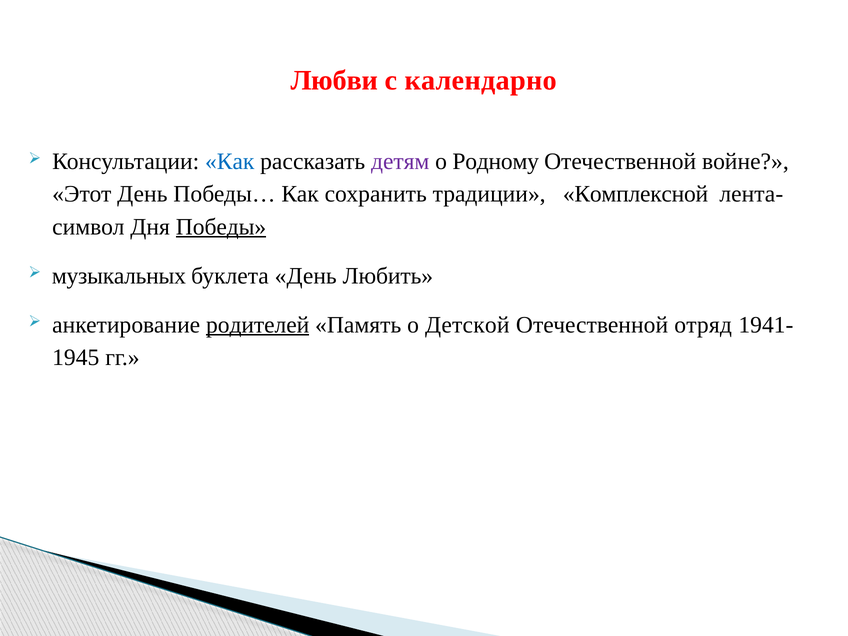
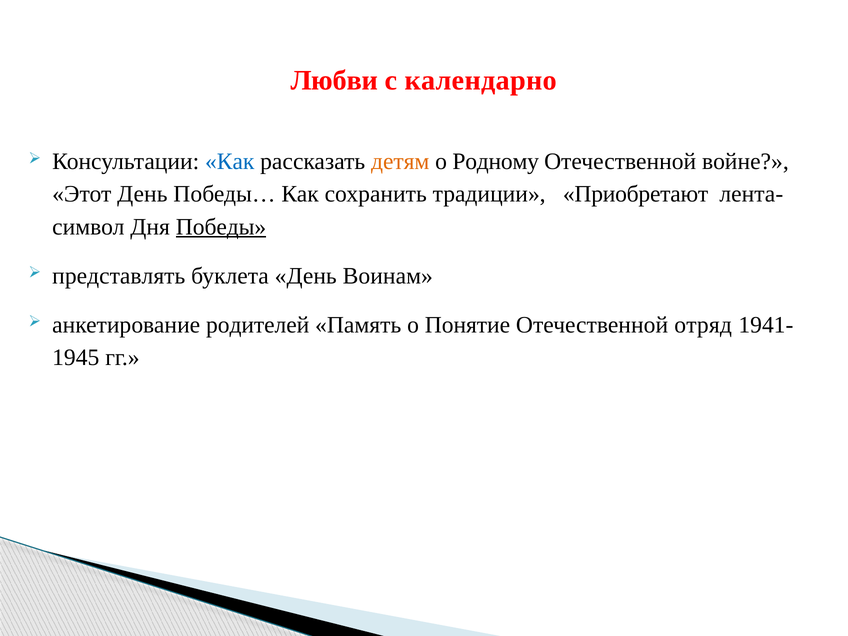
детям colour: purple -> orange (400, 162)
Комплексной: Комплексной -> Приобретают (636, 194)
музыкальных: музыкальных -> представлять (119, 276)
Любить: Любить -> Воинам (388, 276)
родителей underline: present -> none (258, 325)
Детской: Детской -> Понятие (467, 325)
